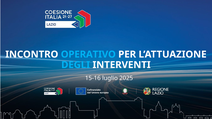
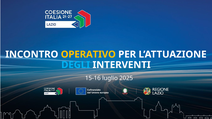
OPERATIVO colour: light blue -> yellow (88, 54)
